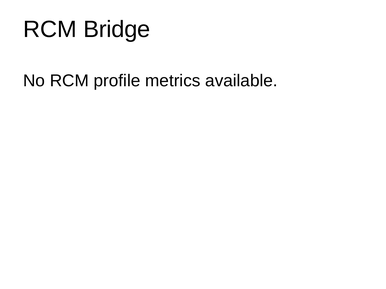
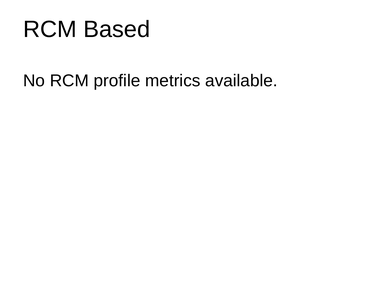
Bridge: Bridge -> Based (117, 29)
